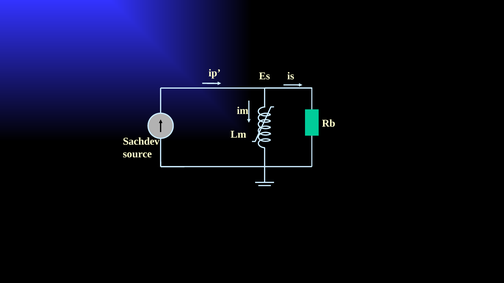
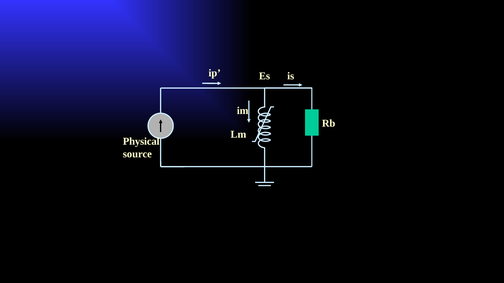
Sachdev: Sachdev -> Physical (141, 142)
